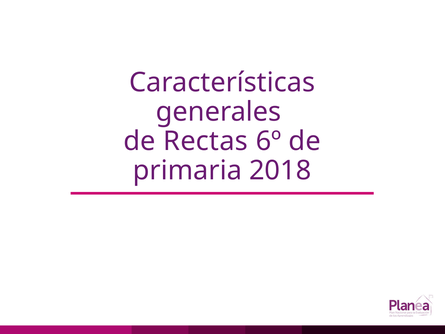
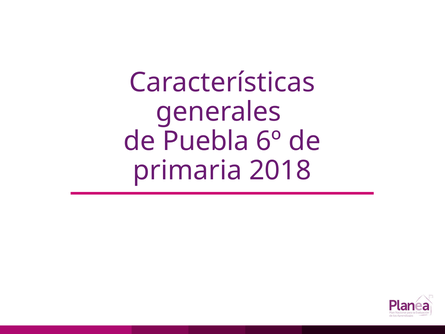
Rectas: Rectas -> Puebla (206, 141)
